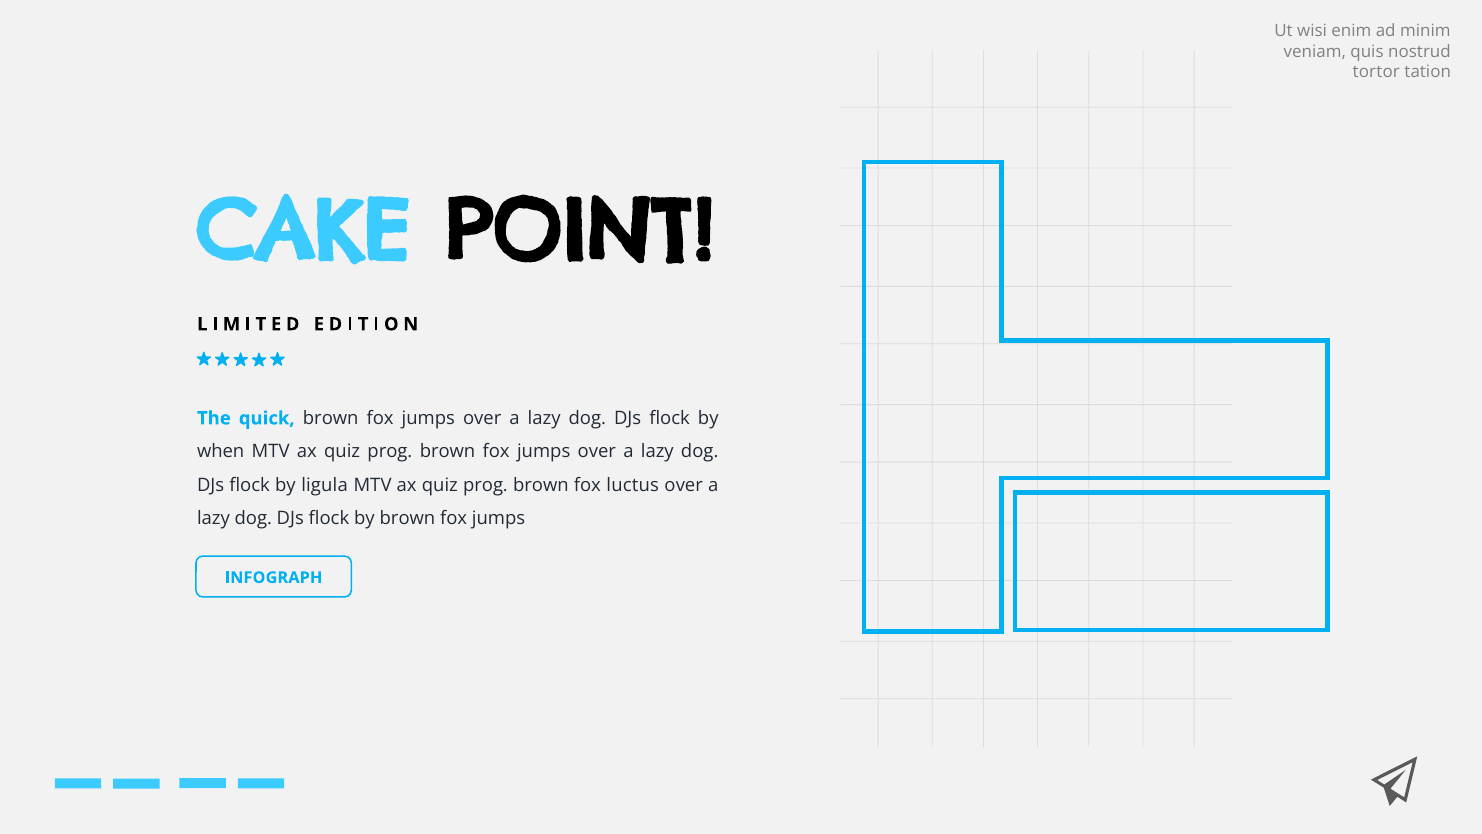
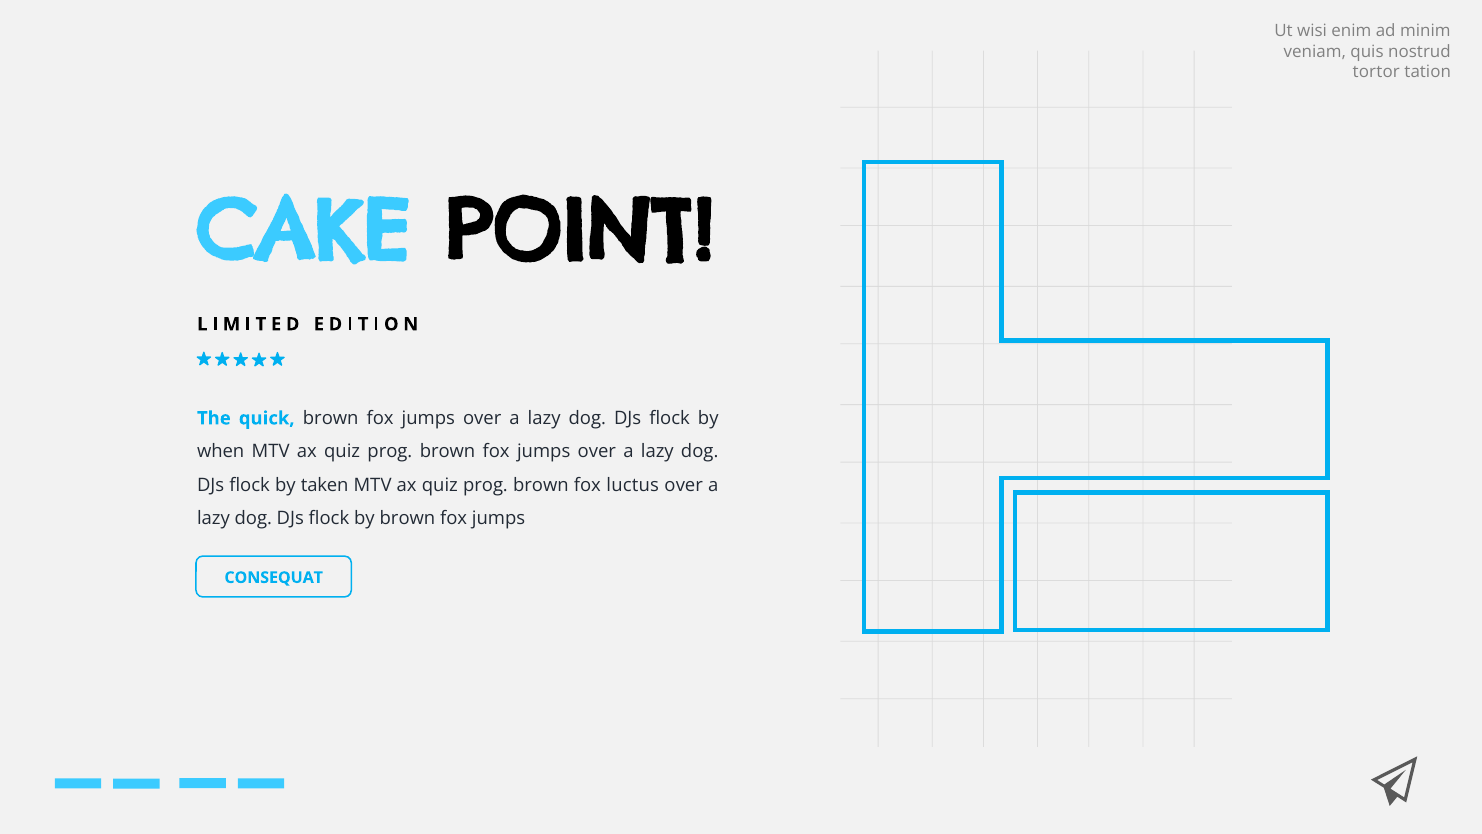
ligula: ligula -> taken (325, 485)
INFOGRAPH: INFOGRAPH -> CONSEQUAT (274, 577)
